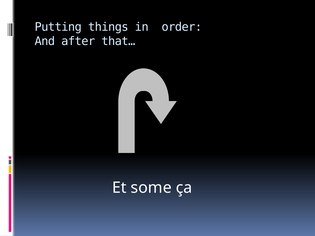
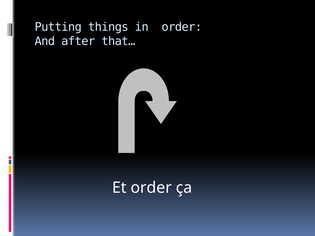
Et some: some -> order (151, 188)
